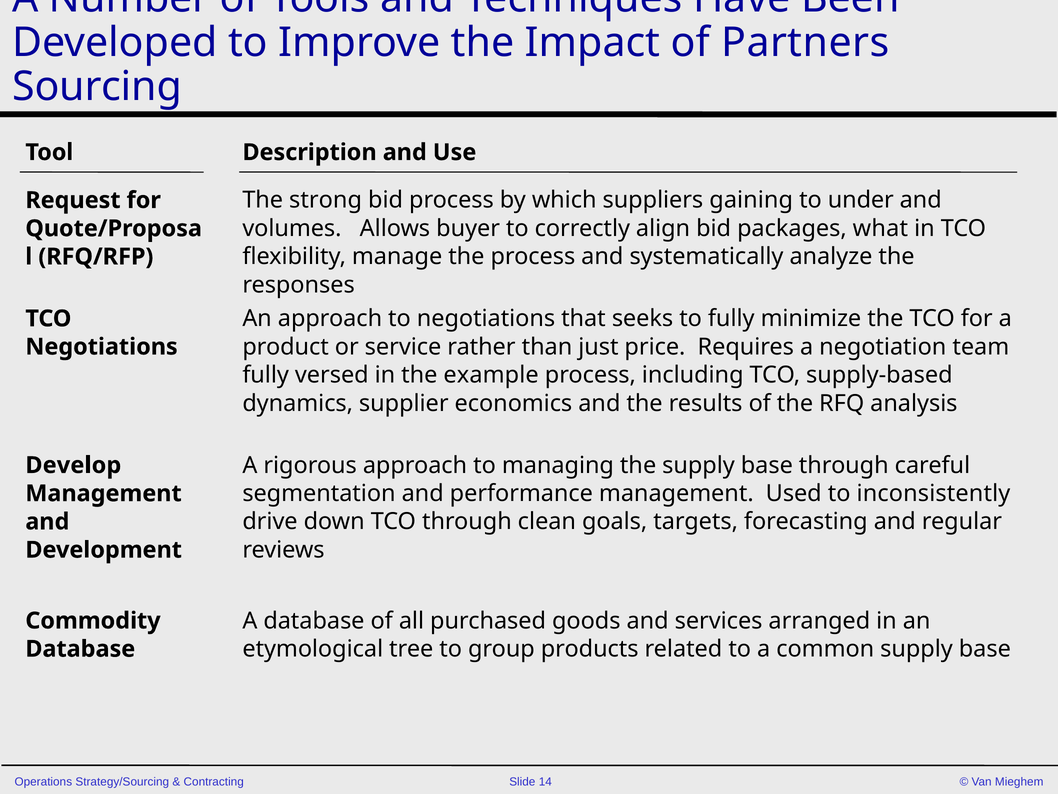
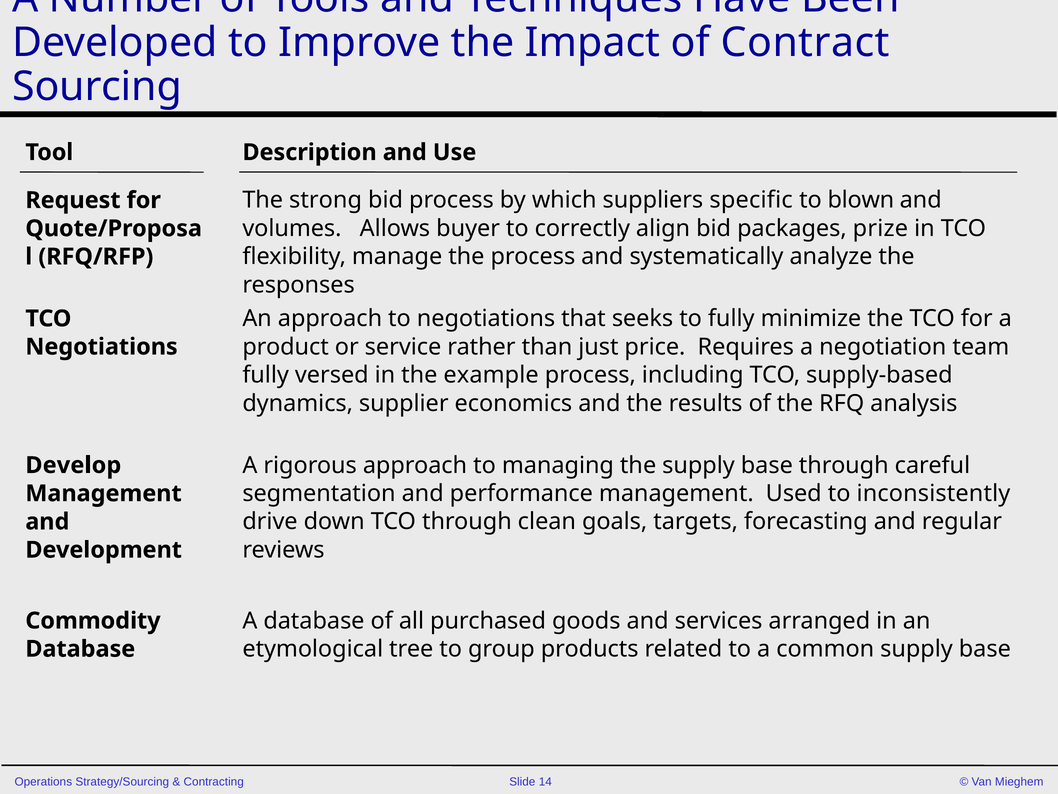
Partners: Partners -> Contract (805, 42)
gaining: gaining -> specific (751, 200)
under: under -> blown (861, 200)
what: what -> prize (880, 228)
